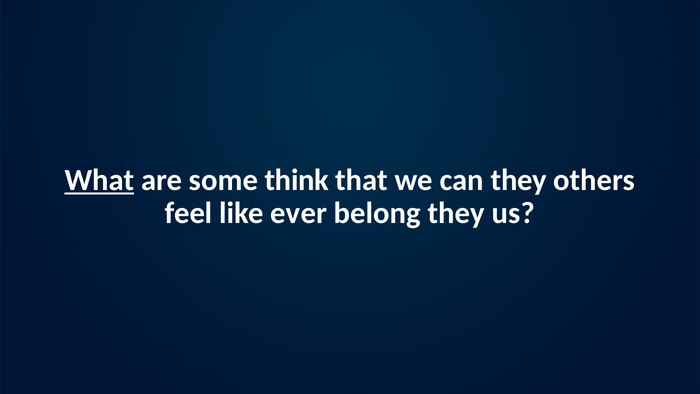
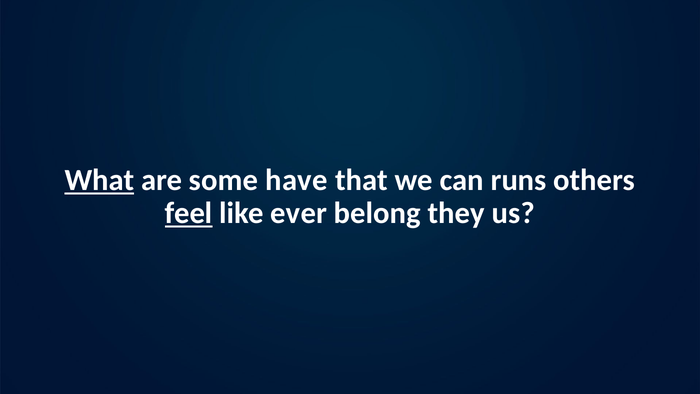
think: think -> have (297, 180)
can they: they -> runs (519, 180)
feel underline: none -> present (189, 213)
